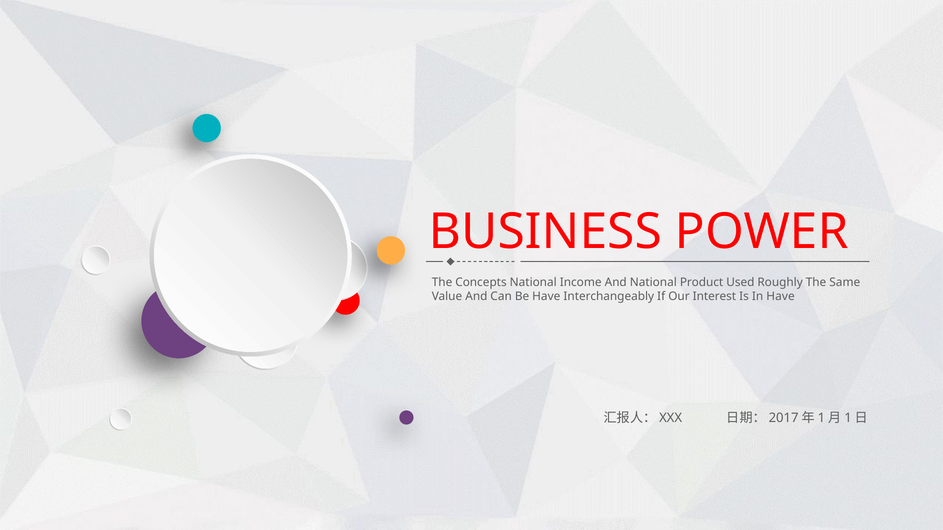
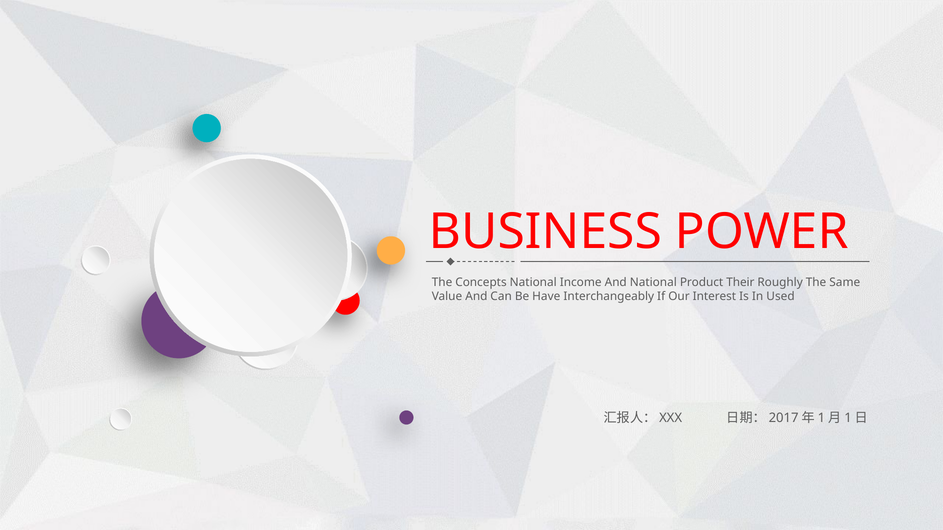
Used: Used -> Their (740, 282)
In Have: Have -> Used (781, 296)
